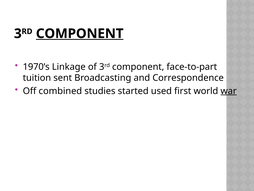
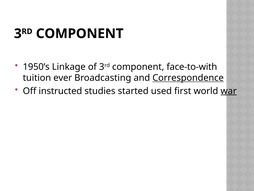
COMPONENT underline: present -> none (80, 34)
1970’s: 1970’s -> 1950’s (36, 67)
face-to-part: face-to-part -> face-to-with (192, 67)
sent: sent -> ever (63, 78)
Correspondence underline: none -> present (188, 78)
combined: combined -> instructed (60, 91)
